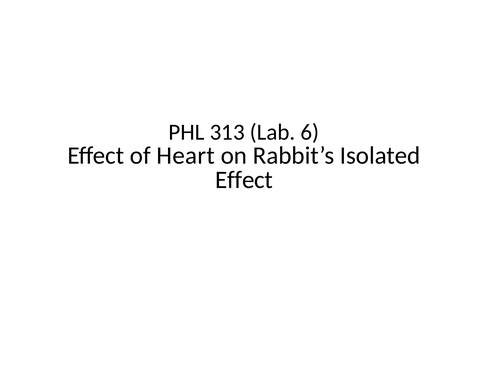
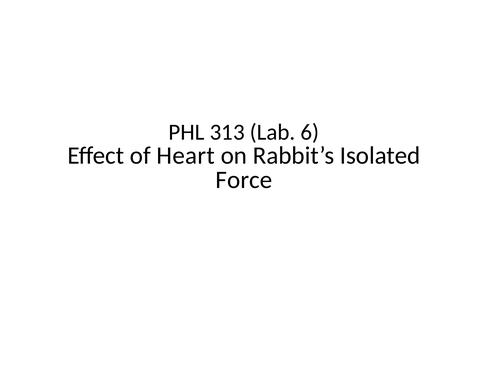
Effect: Effect -> Force (244, 180)
